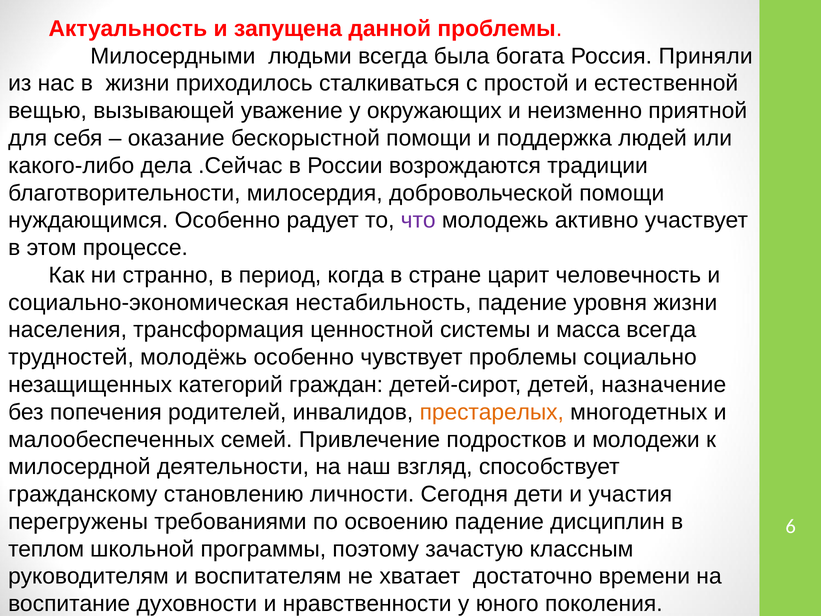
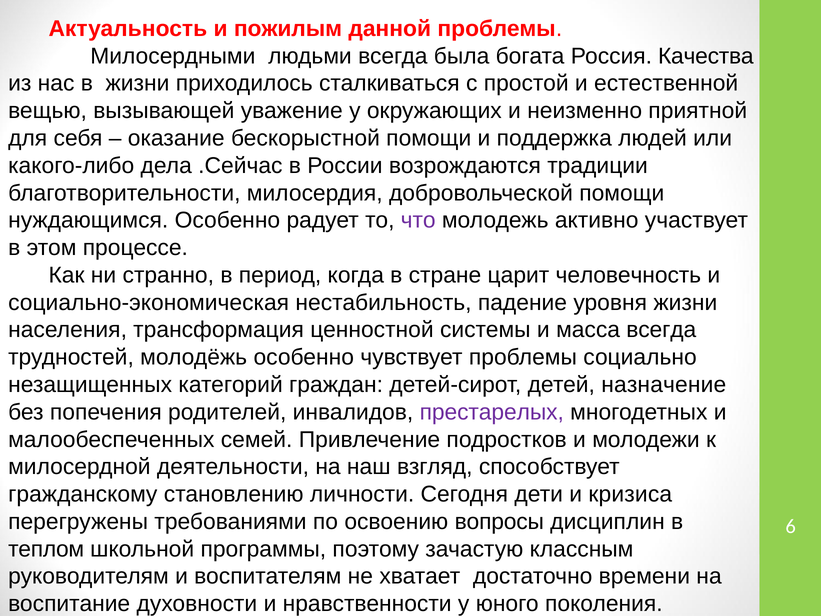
запущена: запущена -> пожилым (288, 29)
Приняли: Приняли -> Качества (706, 56)
престарелых colour: orange -> purple (492, 412)
участия: участия -> кризиса (630, 494)
освоению падение: падение -> вопросы (499, 521)
